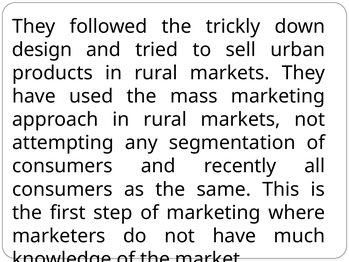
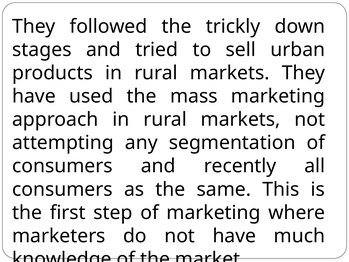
design: design -> stages (42, 50)
